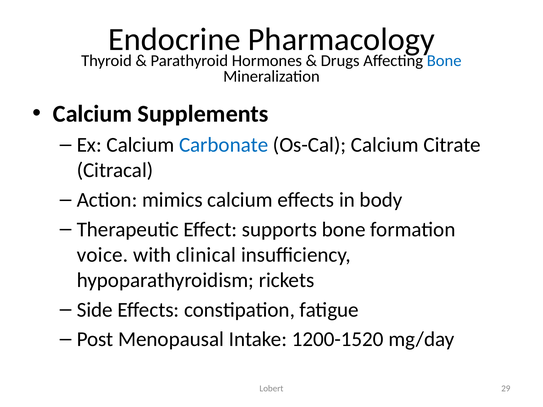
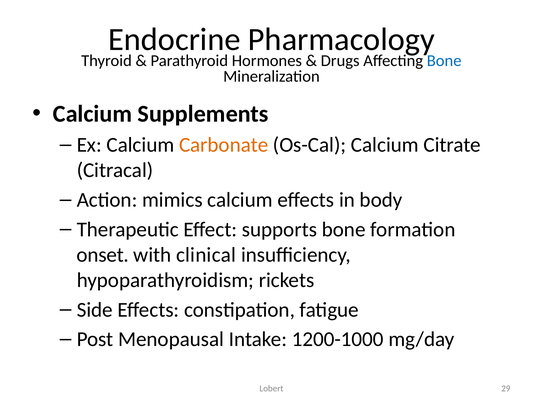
Carbonate colour: blue -> orange (224, 145)
voice: voice -> onset (103, 255)
1200-1520: 1200-1520 -> 1200-1000 (338, 340)
